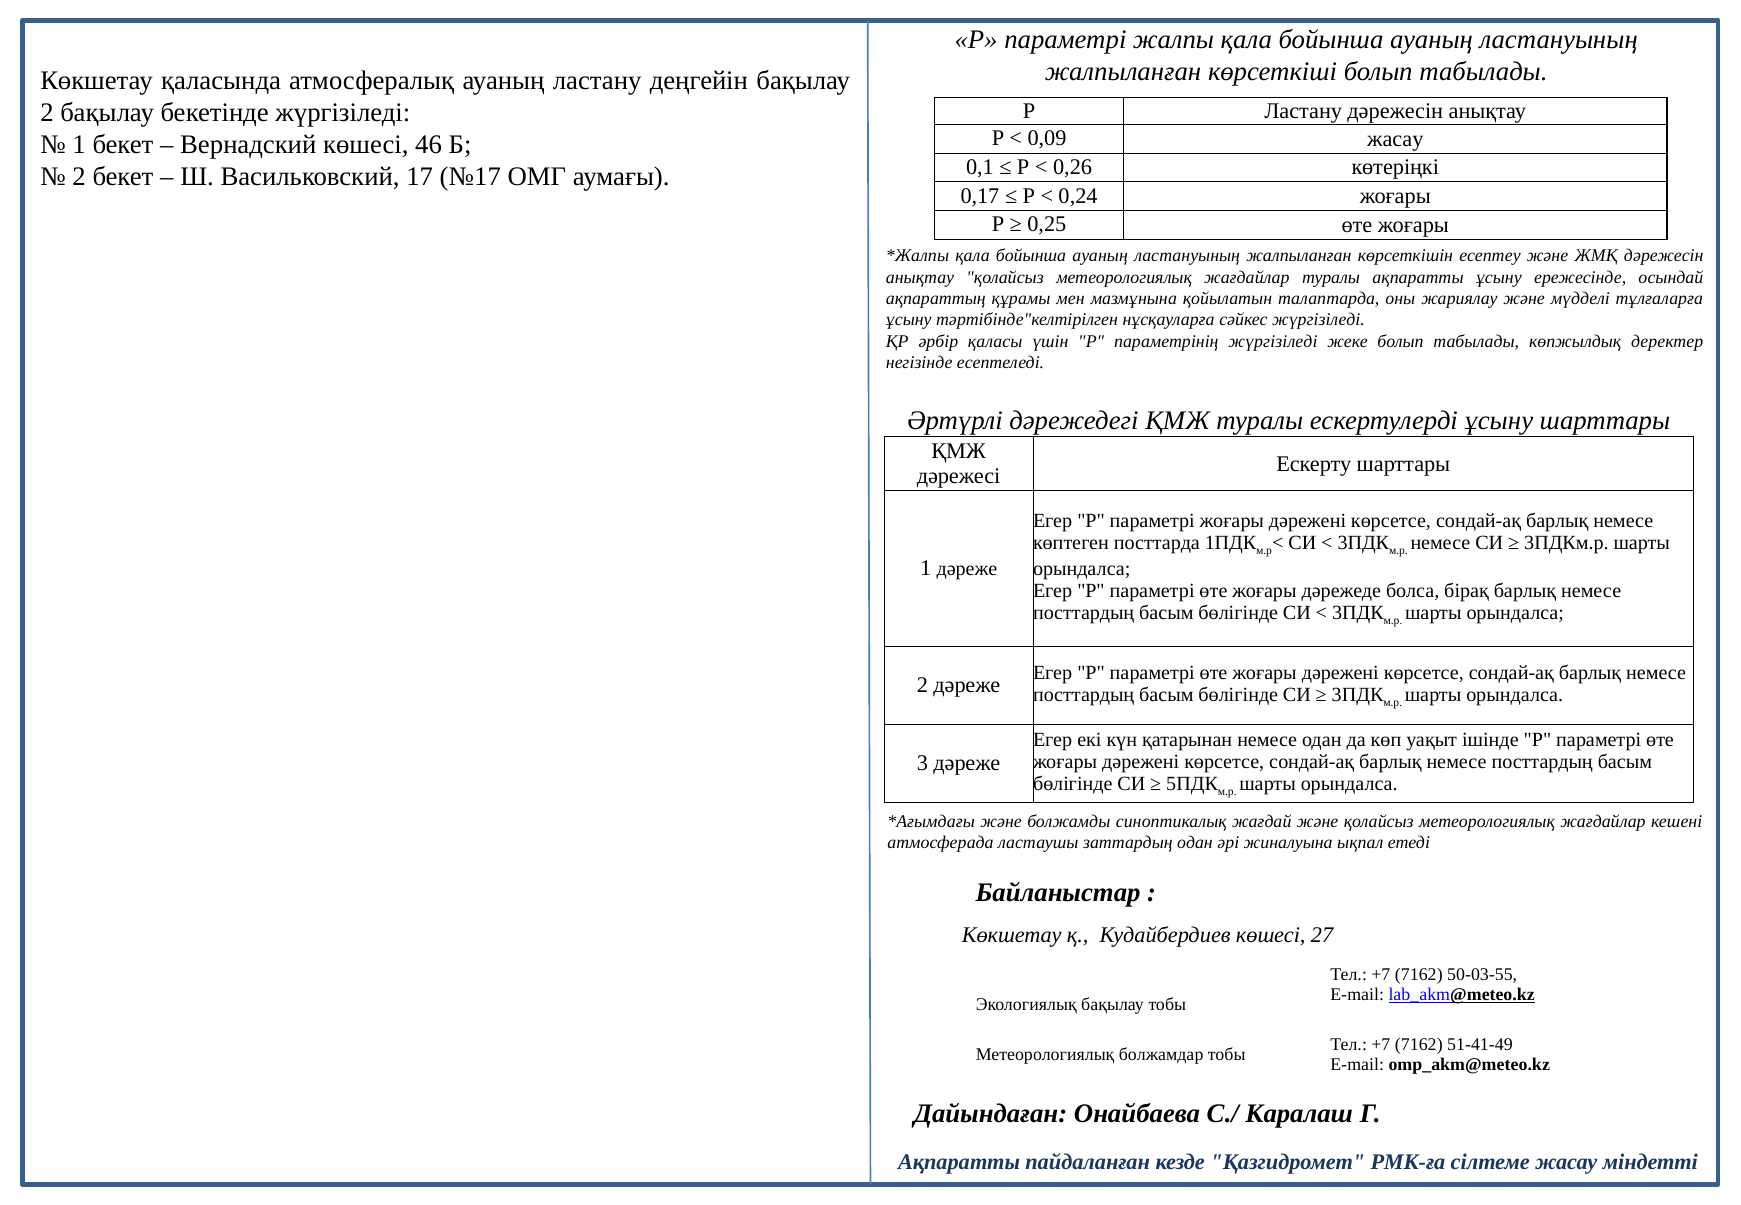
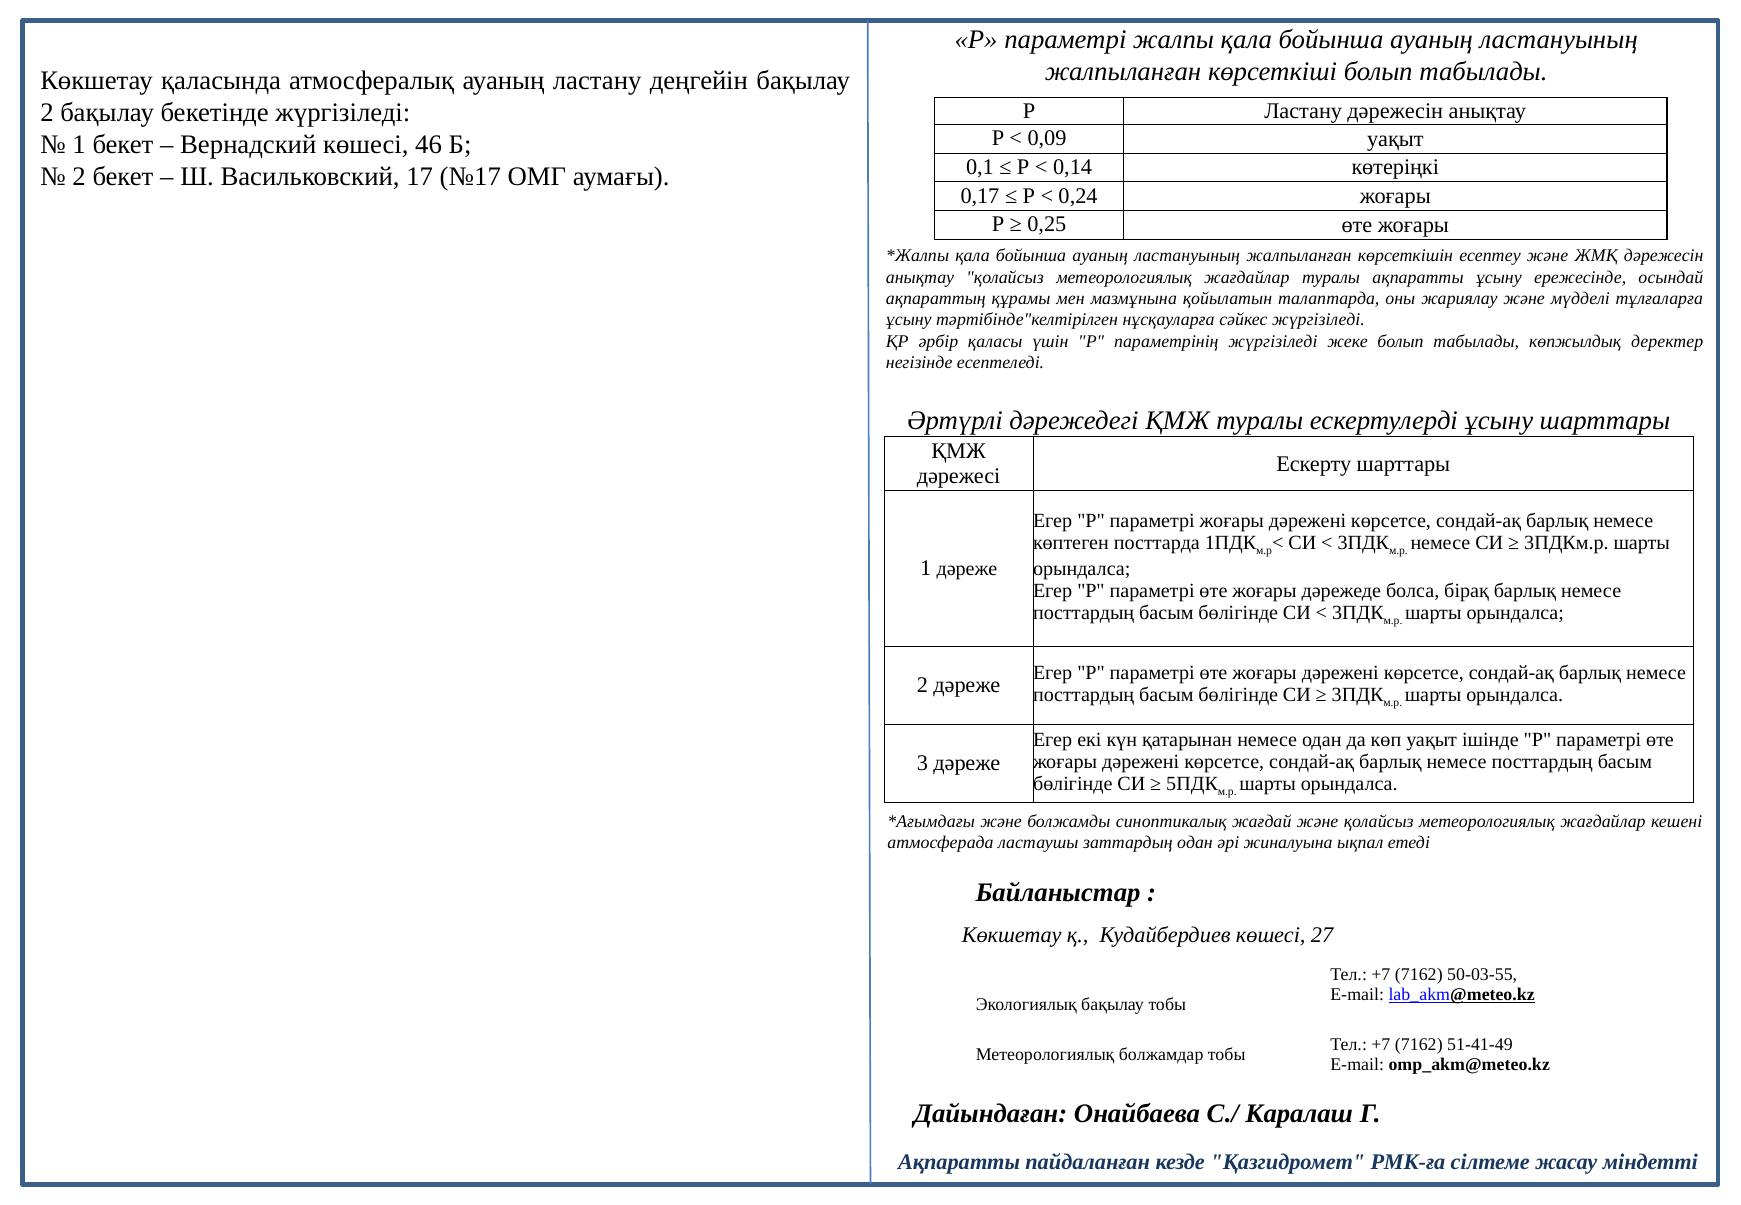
0,09 жасау: жасау -> уақыт (1395, 139)
0,26: 0,26 -> 0,14 (1073, 167)
